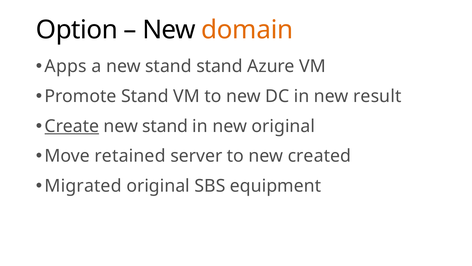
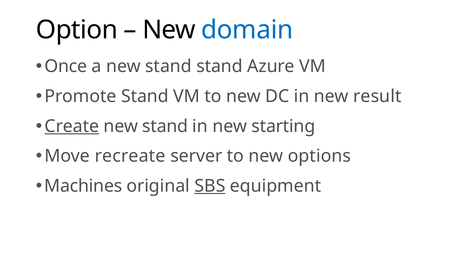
domain colour: orange -> blue (247, 30)
Apps: Apps -> Once (66, 66)
new original: original -> starting (283, 126)
retained: retained -> recreate (130, 156)
created: created -> options (319, 156)
Migrated: Migrated -> Machines (83, 186)
SBS underline: none -> present (210, 186)
